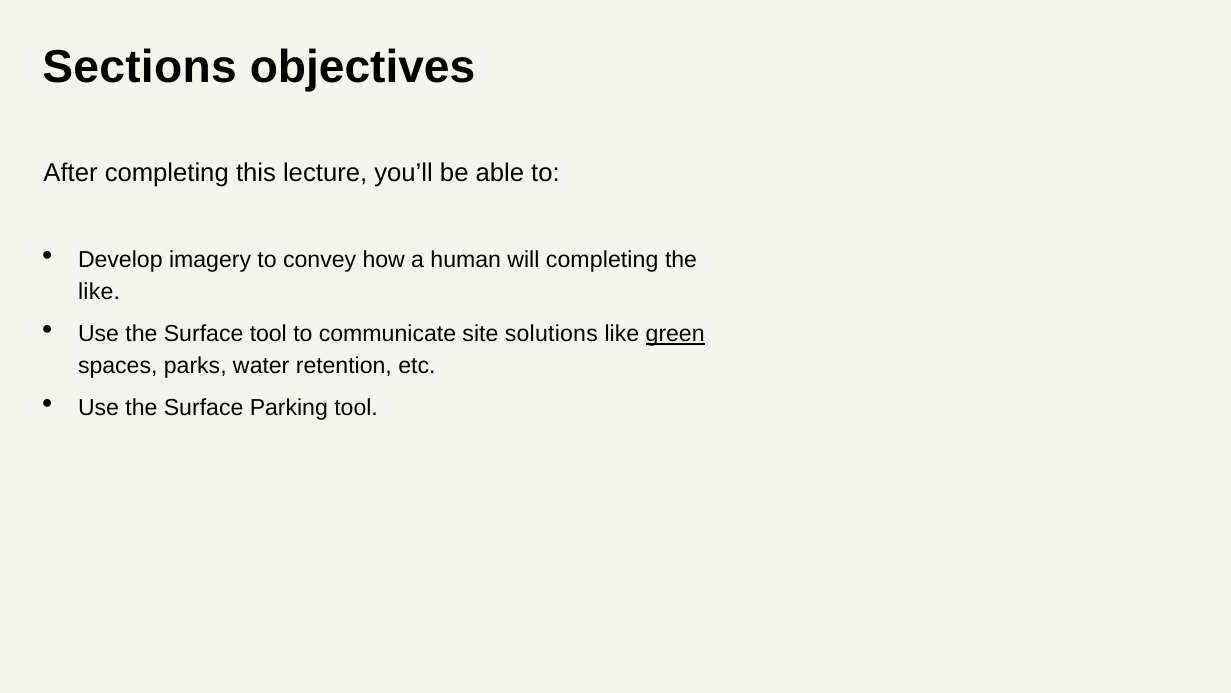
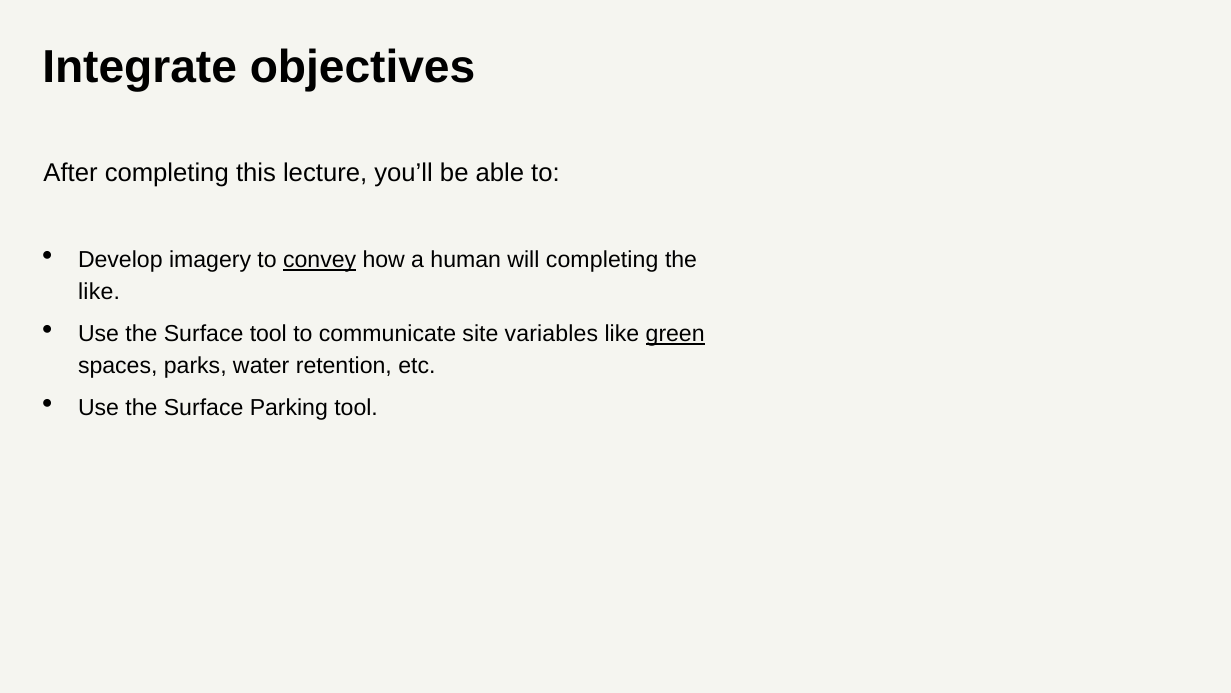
Sections: Sections -> Integrate (140, 67)
convey underline: none -> present (320, 260)
solutions: solutions -> variables (551, 334)
